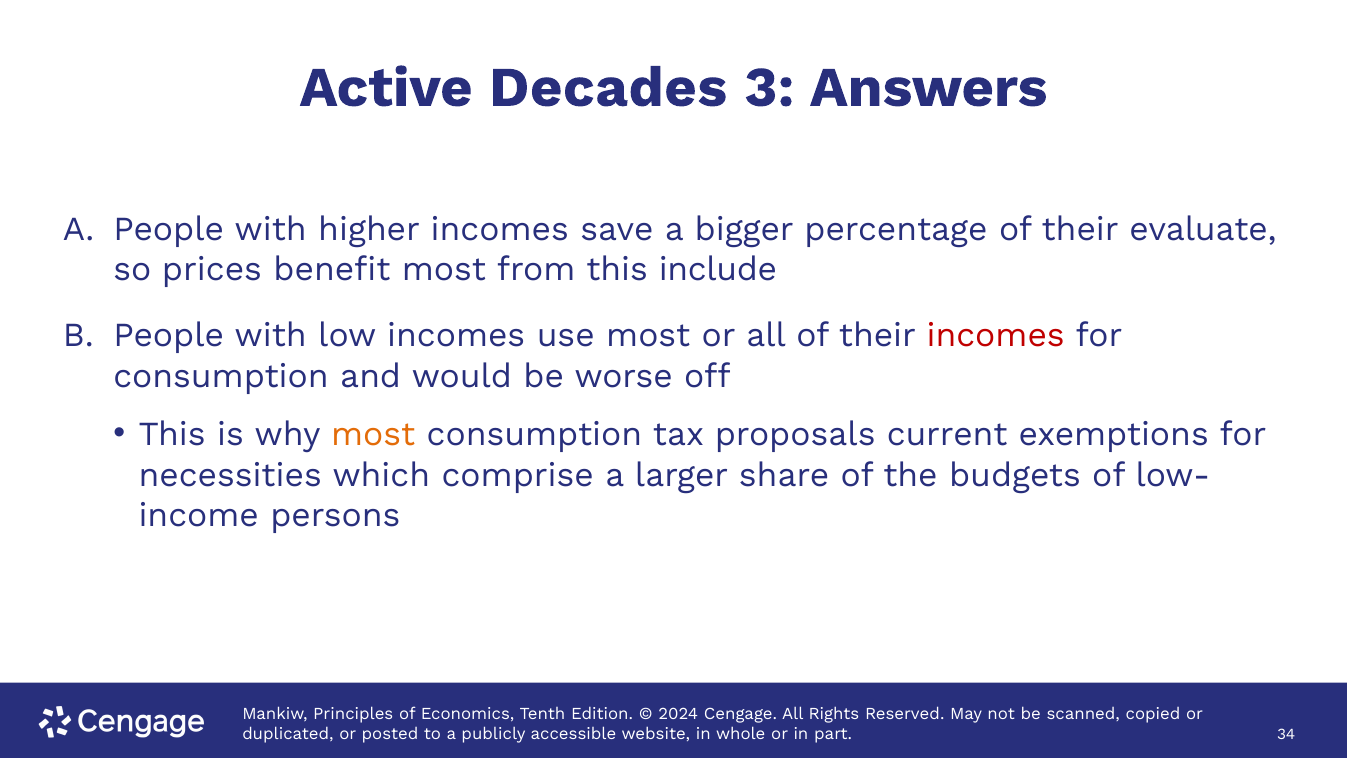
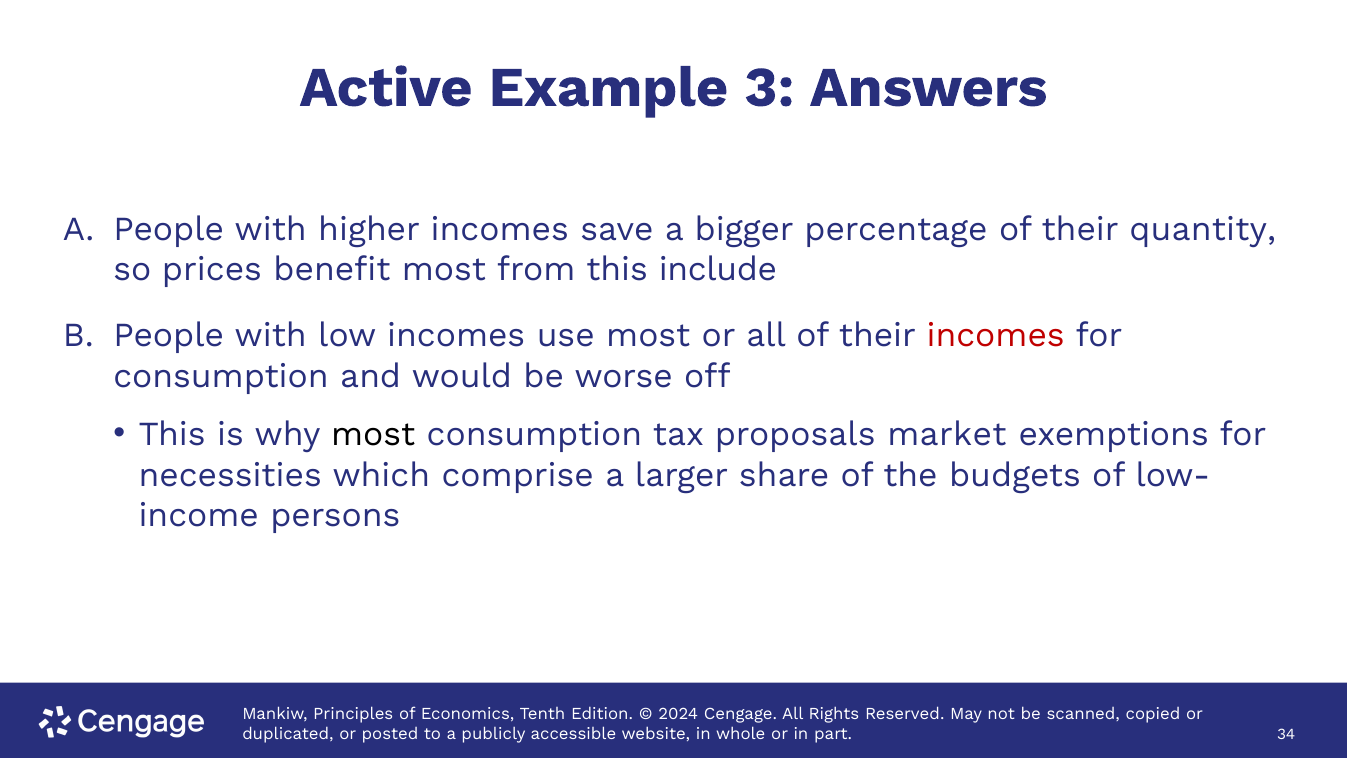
Decades: Decades -> Example (608, 87)
evaluate: evaluate -> quantity (1203, 229)
most colour: orange -> black (373, 434)
current: current -> market (947, 434)
